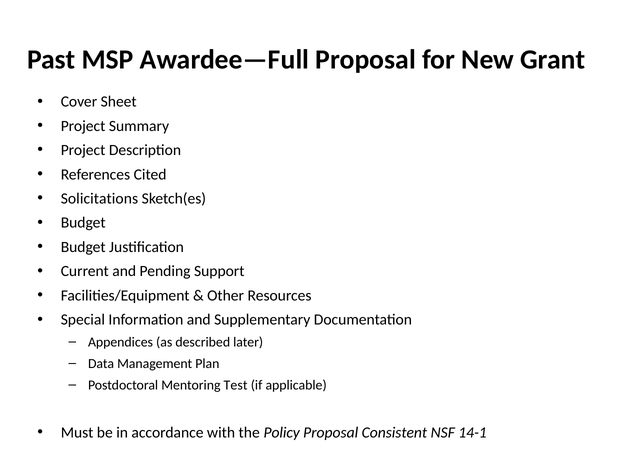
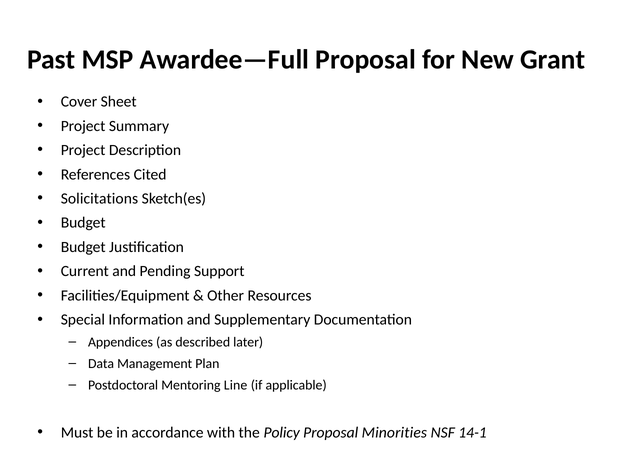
Test: Test -> Line (236, 385)
Consistent: Consistent -> Minorities (394, 433)
